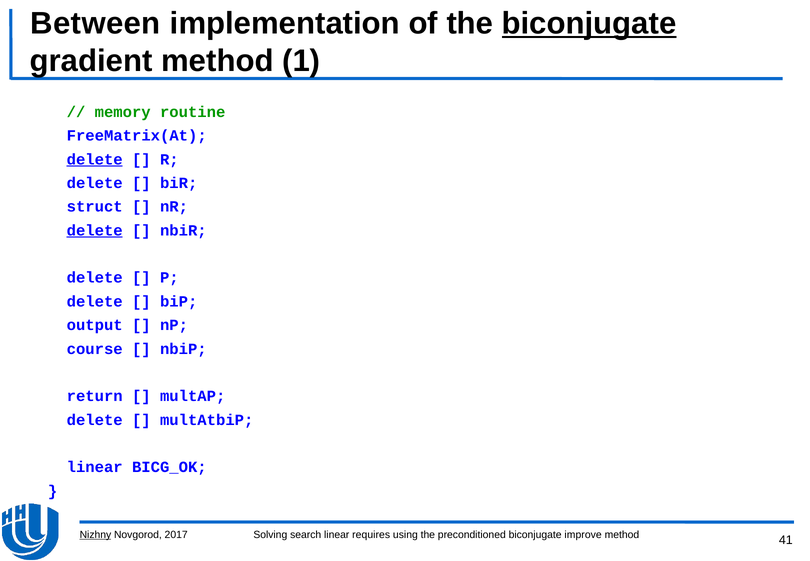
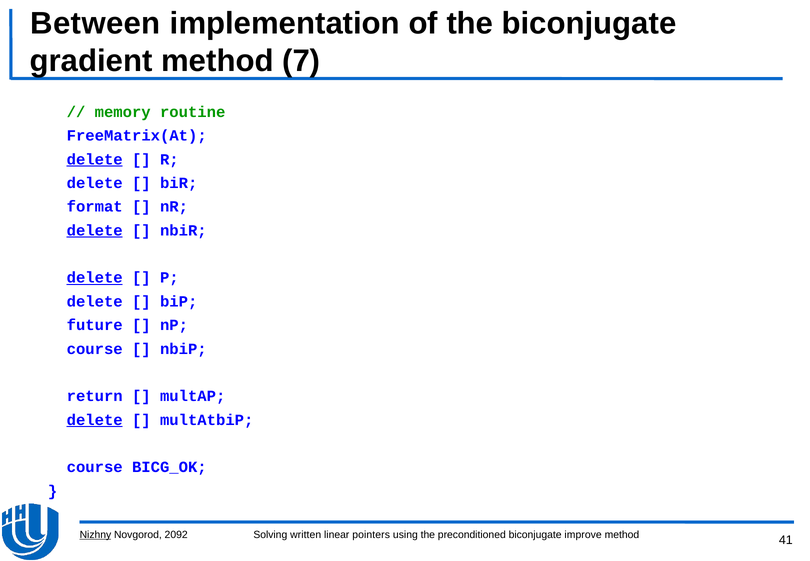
biconjugate underline: present -> none (589, 23)
1: 1 -> 7 (301, 61)
struct: struct -> format (95, 207)
delete underline: none -> present (95, 278)
output: output -> future (95, 325)
delete underline: none -> present (95, 420)
linear: linear -> course (95, 467)
2017: 2017 -> 2092 (176, 535)
search: search -> written (306, 535)
requires: requires -> pointers (371, 535)
